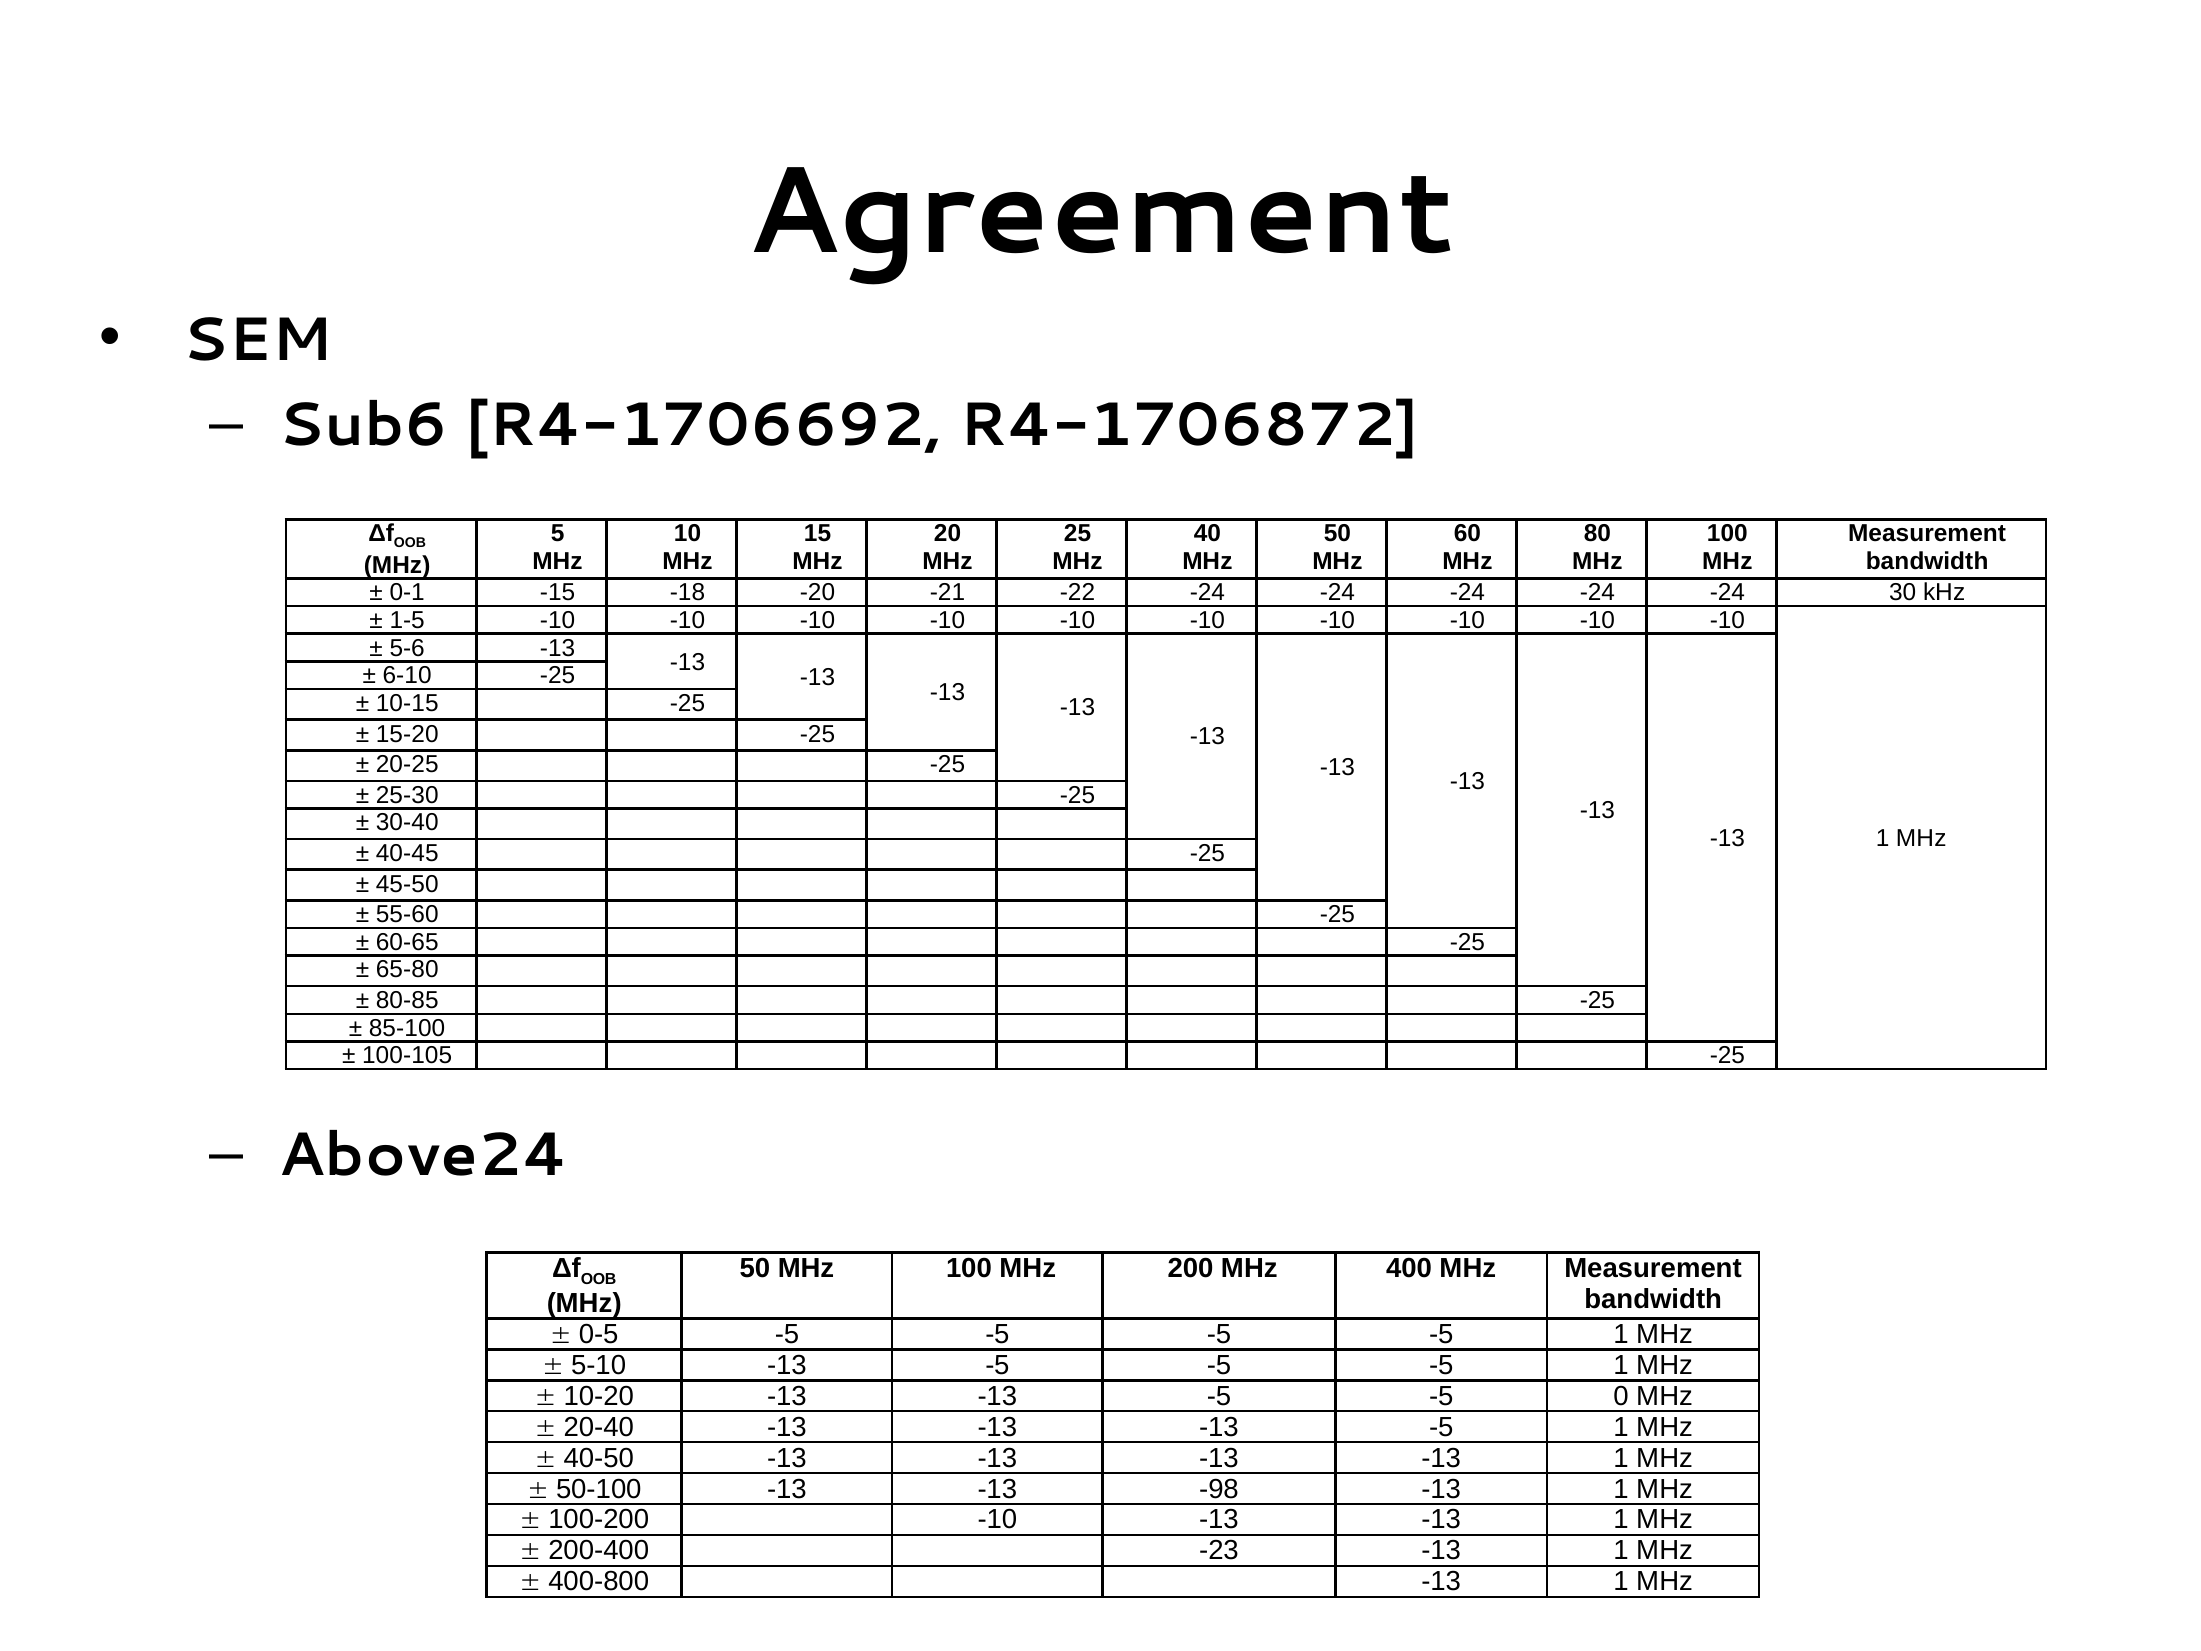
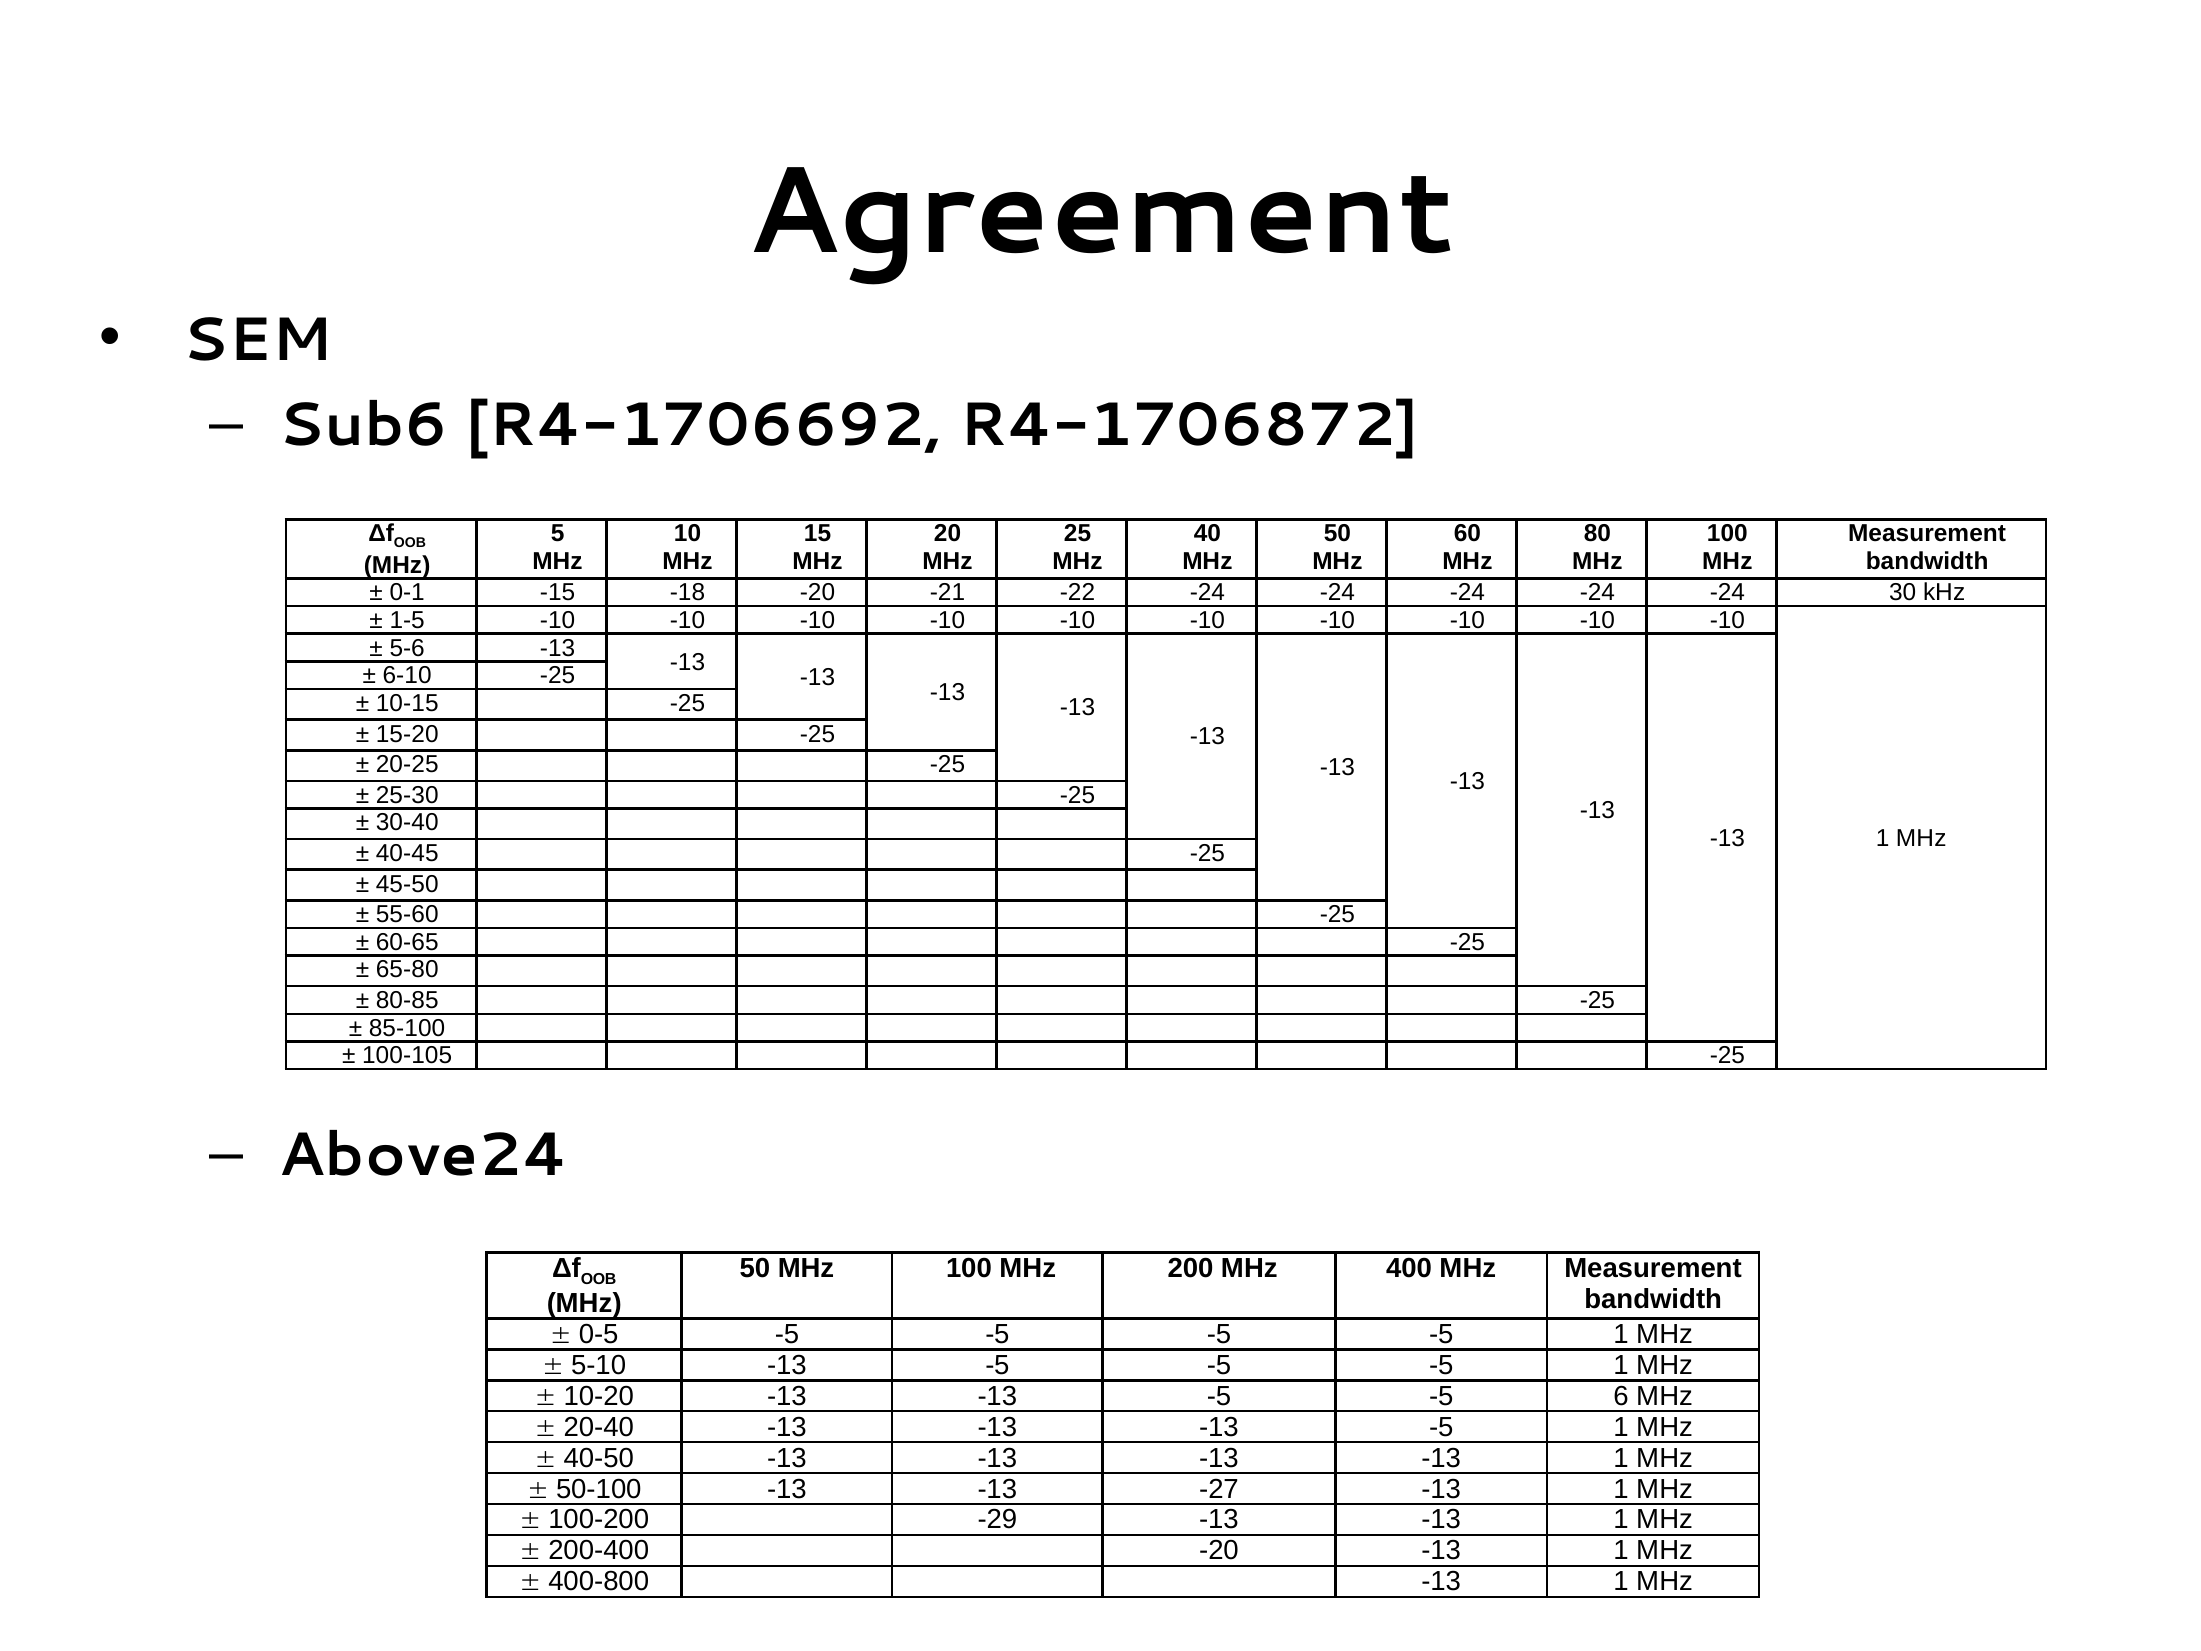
0: 0 -> 6 (1621, 1396)
-98: -98 -> -27 (1219, 1489)
100-200 -10: -10 -> -29 (997, 1520)
200-400 -23: -23 -> -20 (1219, 1551)
